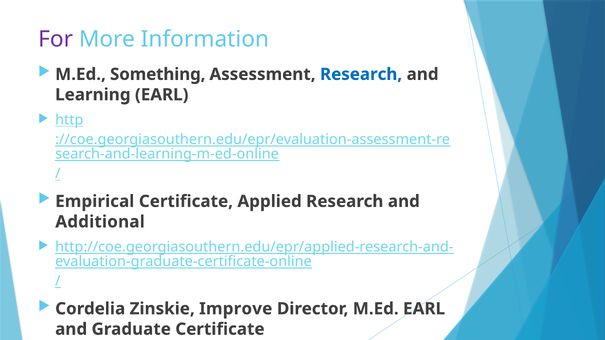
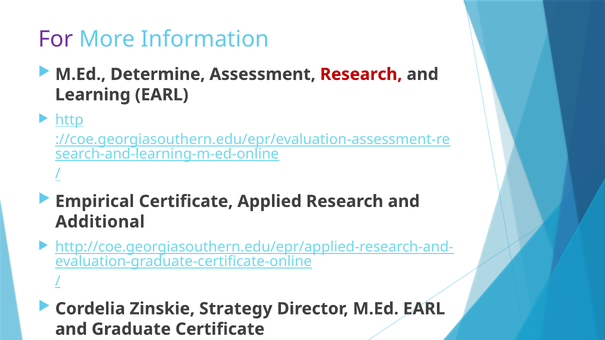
Something: Something -> Determine (158, 74)
Research colour: blue -> red (361, 74)
Improve: Improve -> Strategy (236, 309)
